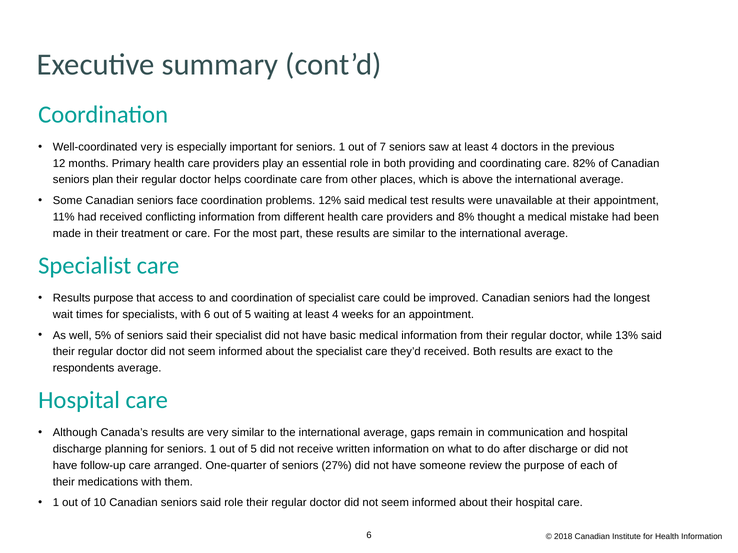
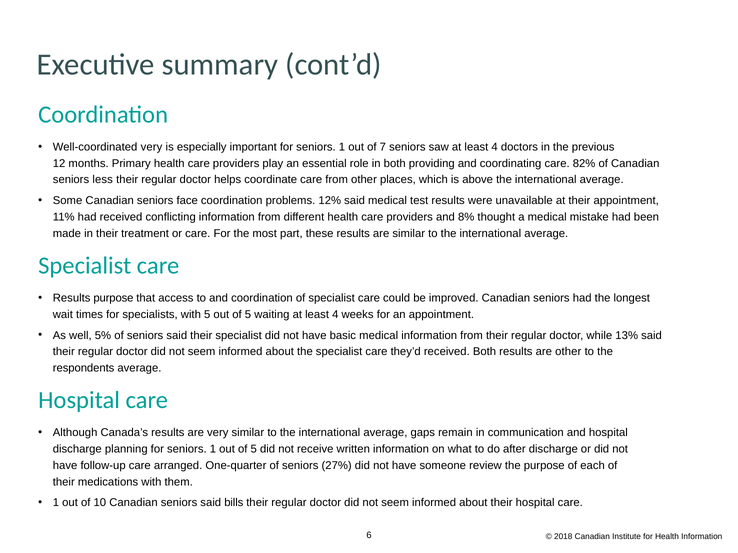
plan: plan -> less (103, 180)
with 6: 6 -> 5 (207, 315)
are exact: exact -> other (568, 352)
said role: role -> bills (234, 503)
